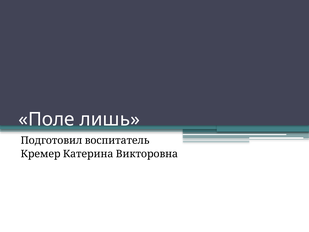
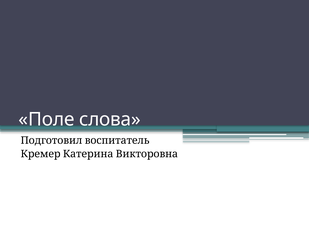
лишь: лишь -> слова (110, 119)
